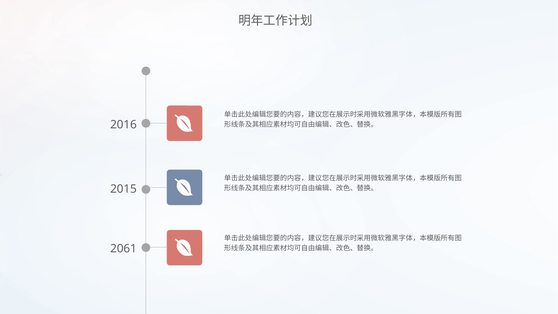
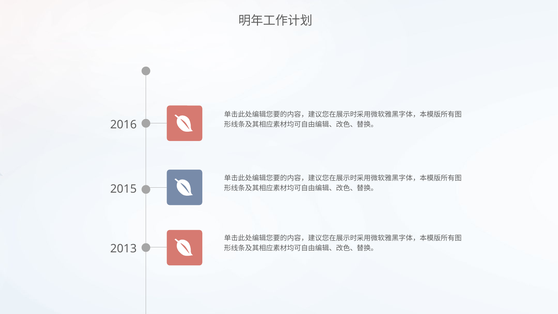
2061: 2061 -> 2013 (123, 248)
